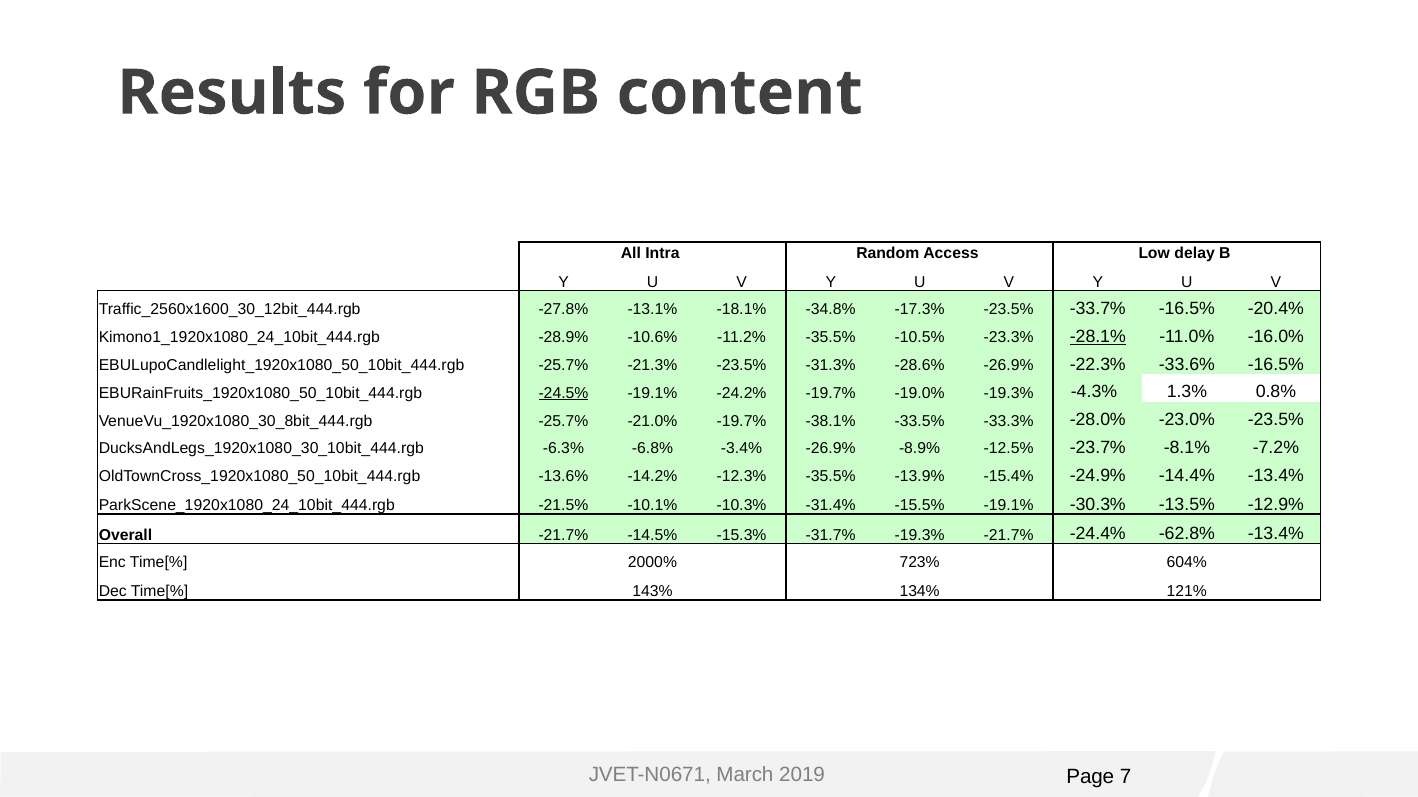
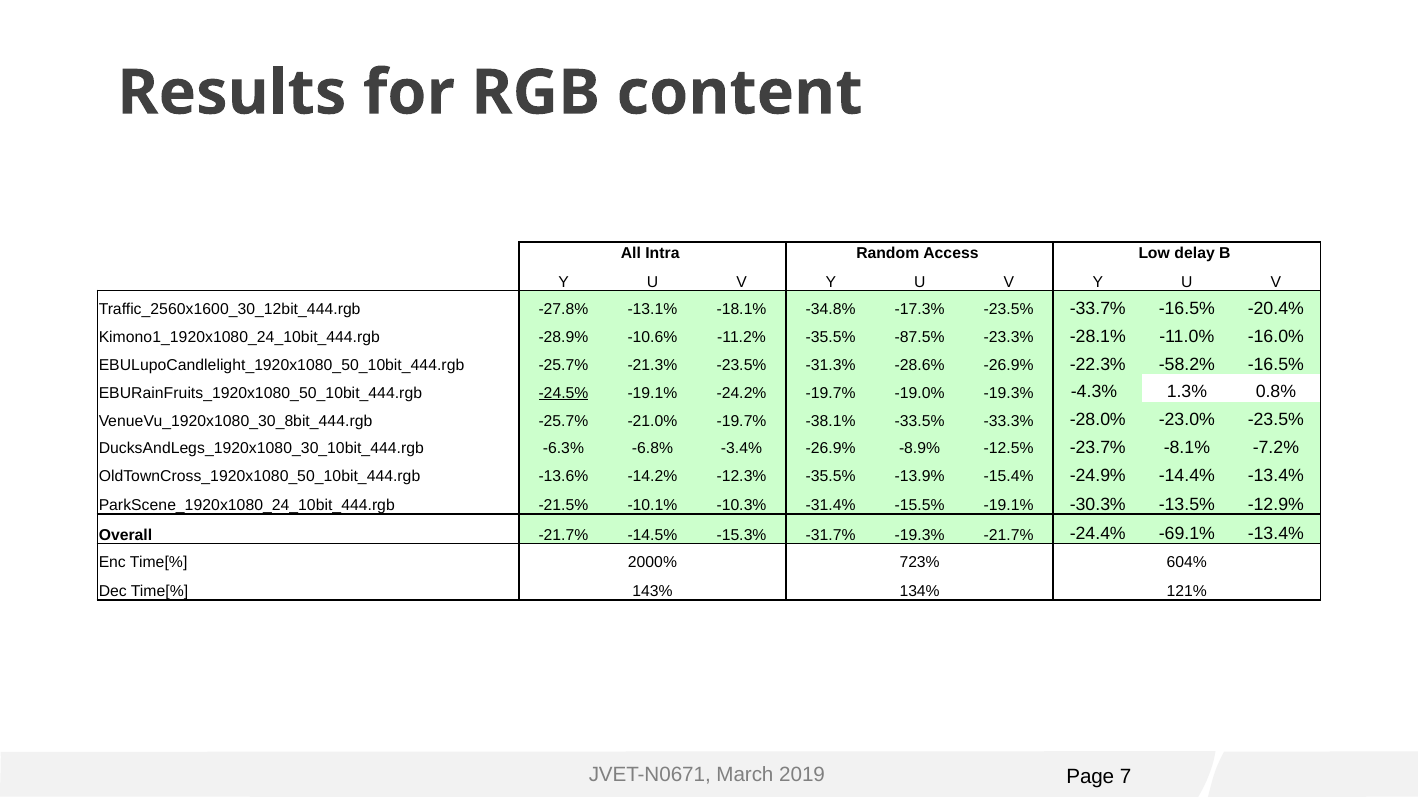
-10.5%: -10.5% -> -87.5% (920, 338)
-28.1% underline: present -> none (1098, 337)
-33.6%: -33.6% -> -58.2% (1187, 365)
-62.8%: -62.8% -> -69.1% (1187, 534)
